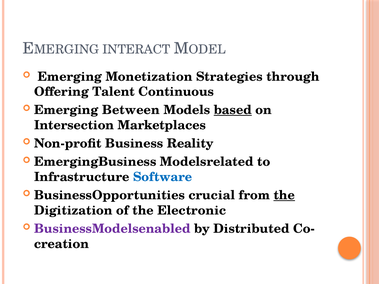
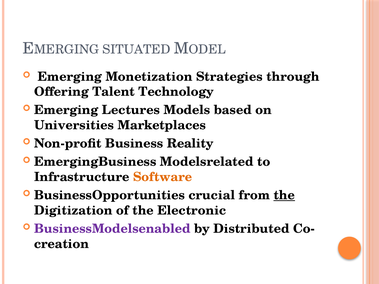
INTERACT: INTERACT -> SITUATED (136, 50)
Continuous: Continuous -> Technology (176, 92)
Between: Between -> Lectures (131, 110)
based underline: present -> none (233, 110)
Intersection: Intersection -> Universities (74, 125)
Software colour: blue -> orange (163, 177)
